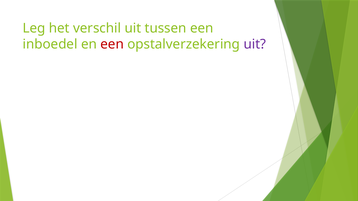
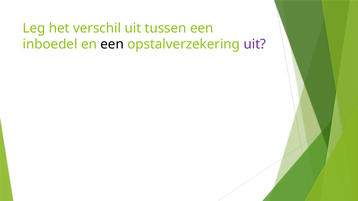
een colour: red -> black (112, 44)
